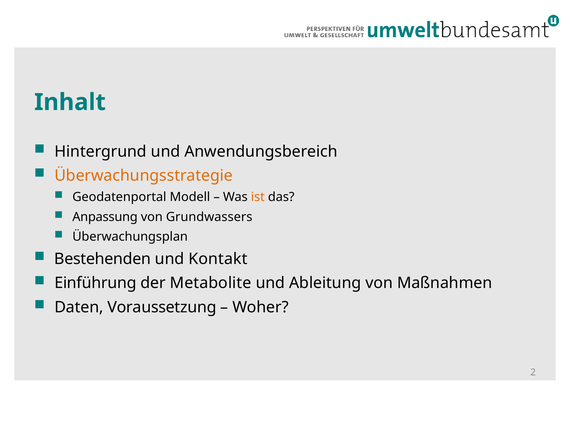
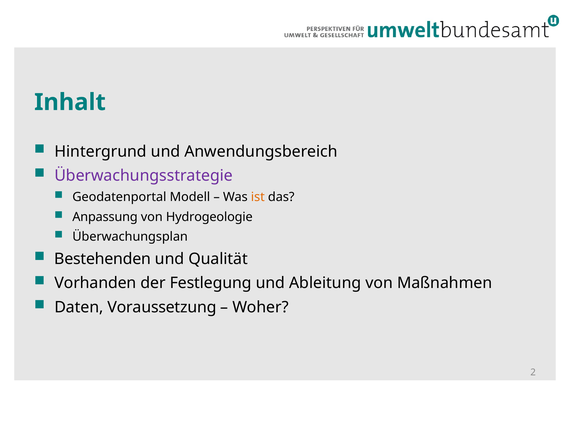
Überwachungsstrategie colour: orange -> purple (144, 176)
Grundwassers: Grundwassers -> Hydrogeologie (209, 217)
Kontakt: Kontakt -> Qualität (218, 259)
Einführung: Einführung -> Vorhanden (95, 283)
Metabolite: Metabolite -> Festlegung (211, 283)
